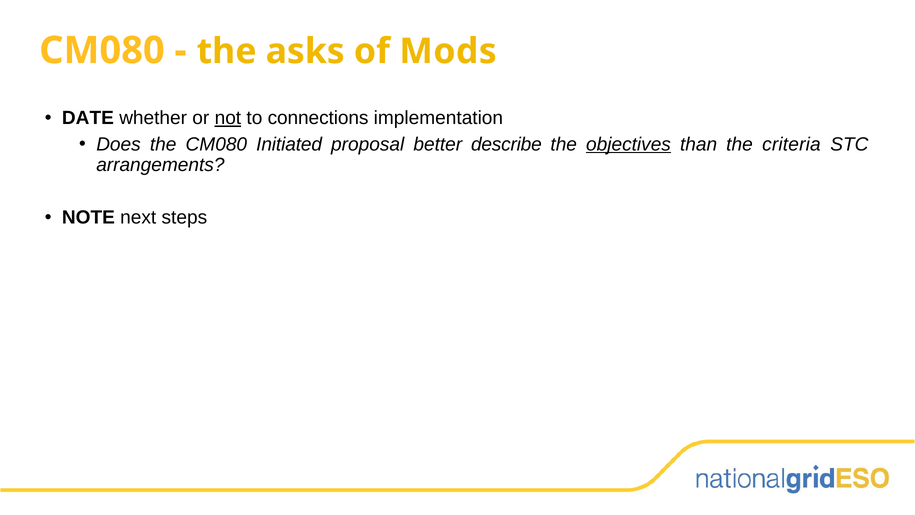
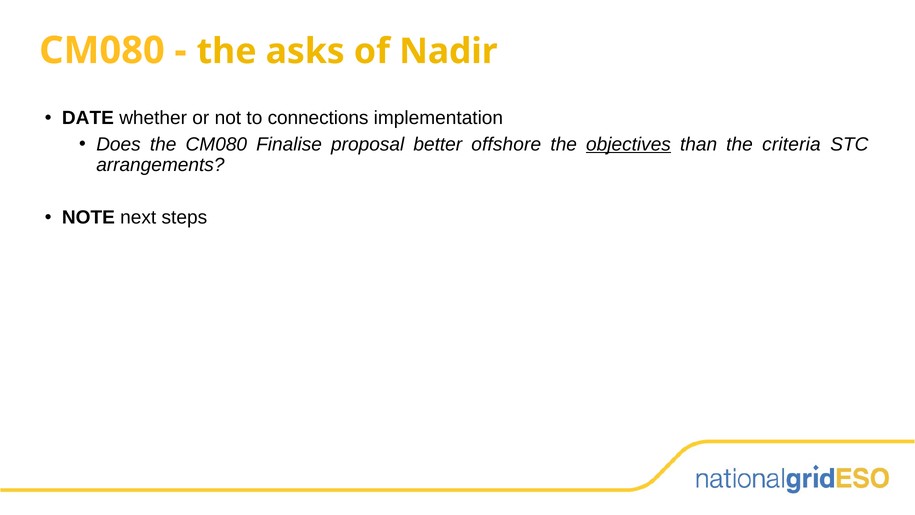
Mods: Mods -> Nadir (448, 51)
not underline: present -> none (228, 118)
Initiated: Initiated -> Finalise (289, 144)
describe: describe -> offshore (506, 144)
